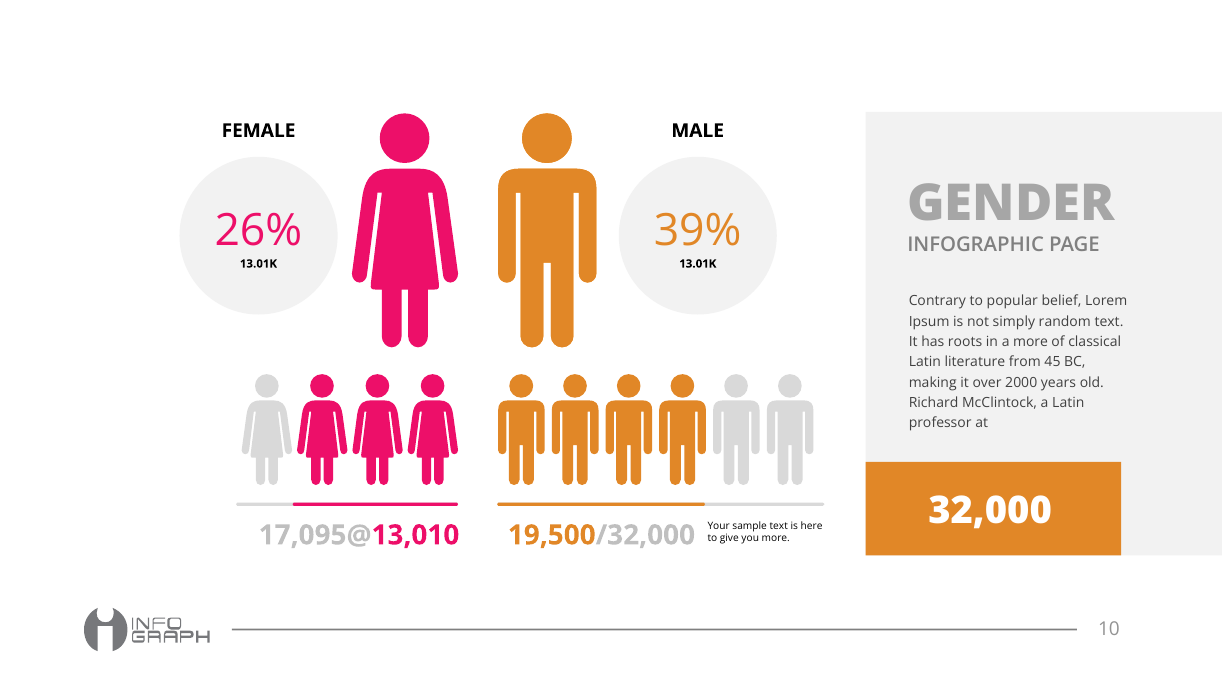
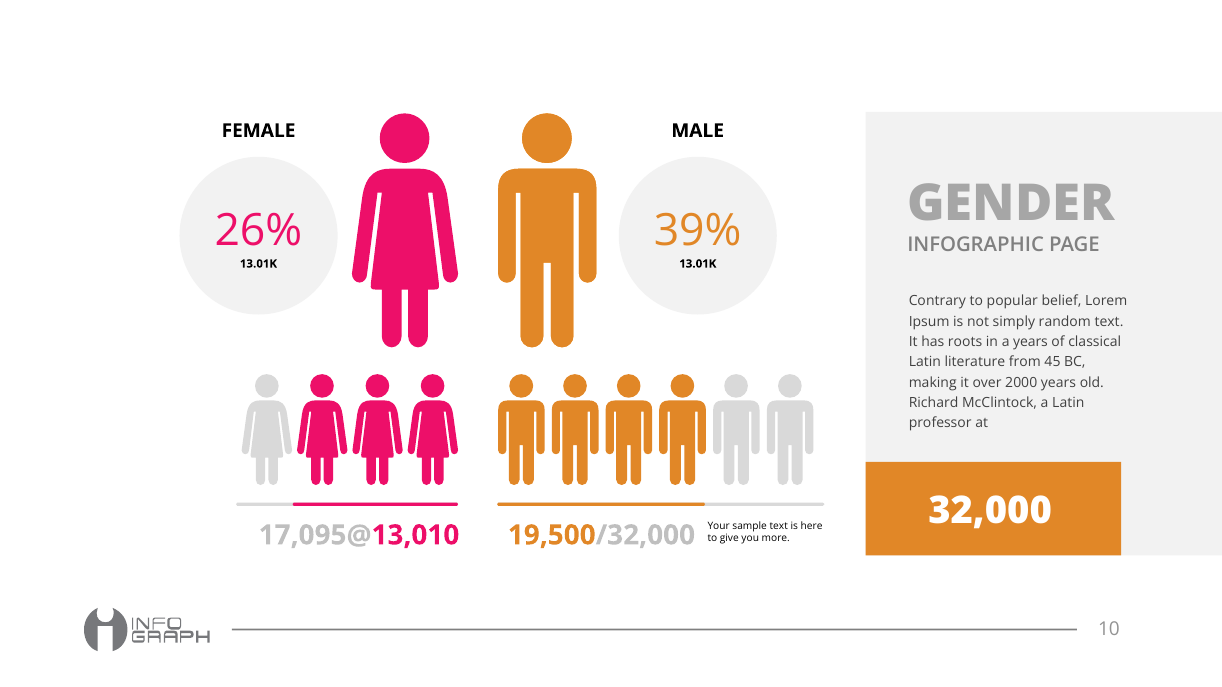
a more: more -> years (1031, 342)
